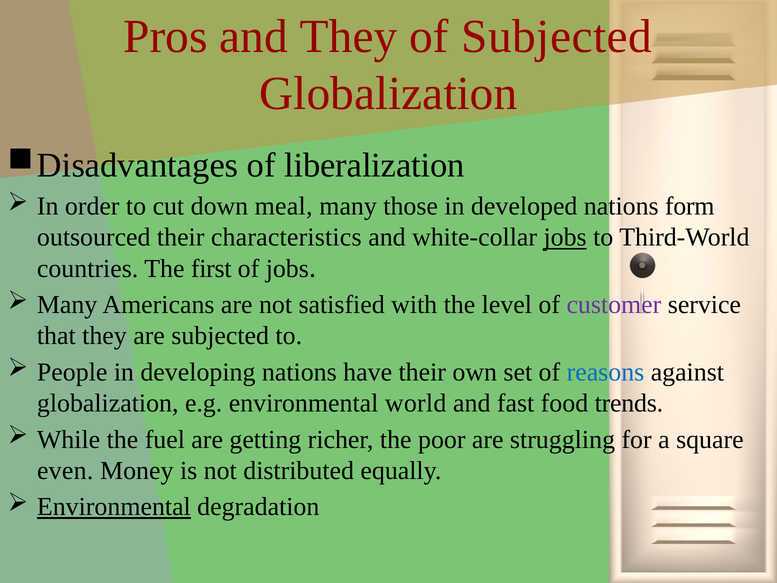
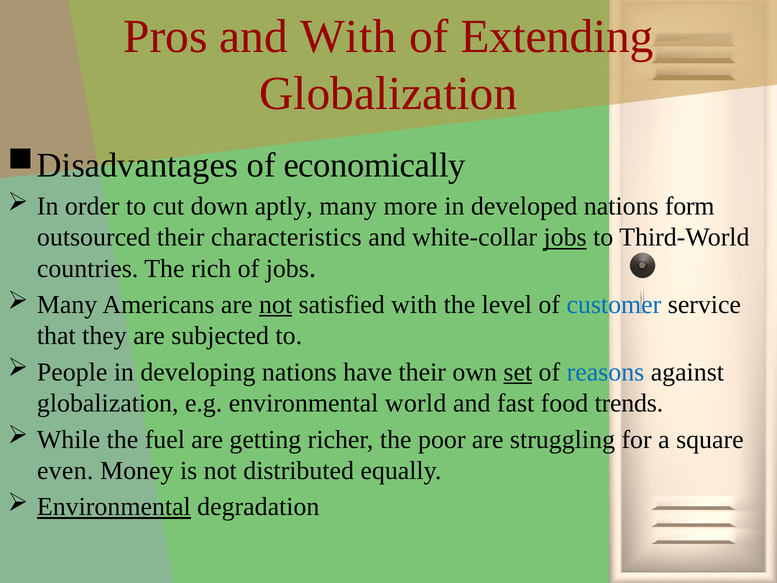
and They: They -> With (348, 36)
of Subjected: Subjected -> Extending (557, 36)
liberalization: liberalization -> economically (375, 165)
meal: meal -> aptly (284, 206)
those: those -> more (411, 206)
first: first -> rich (211, 268)
not underline: none -> present (276, 305)
customer colour: purple -> blue (614, 305)
set underline: none -> present (518, 372)
